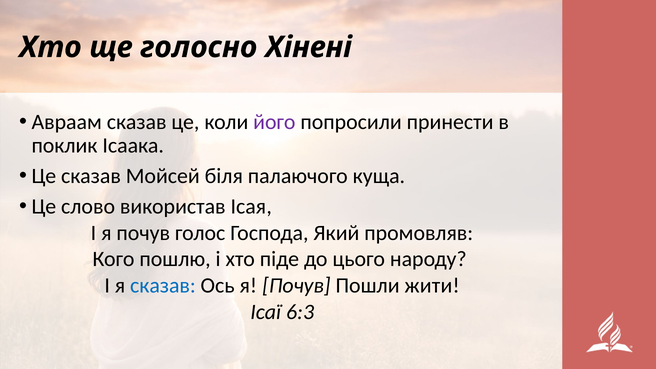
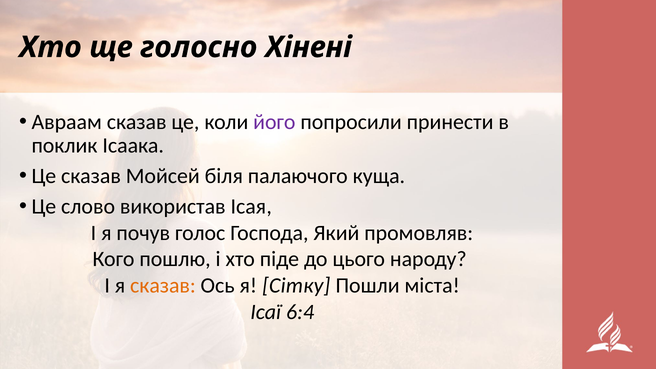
сказав colour: blue -> orange (163, 286)
Ось я Почув: Почув -> Сітку (296, 286)
жити: жити -> міста (432, 286)
6:3: 6:3 -> 6:4 (300, 312)
